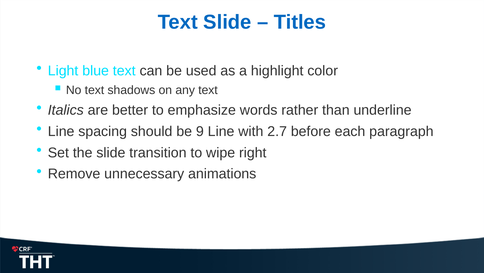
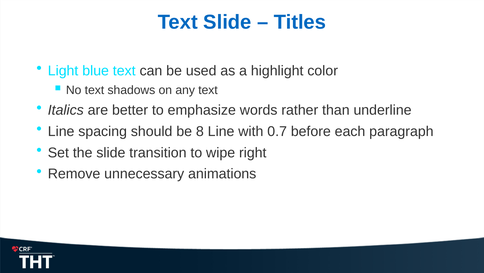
9: 9 -> 8 (200, 131)
2.7: 2.7 -> 0.7 (277, 131)
